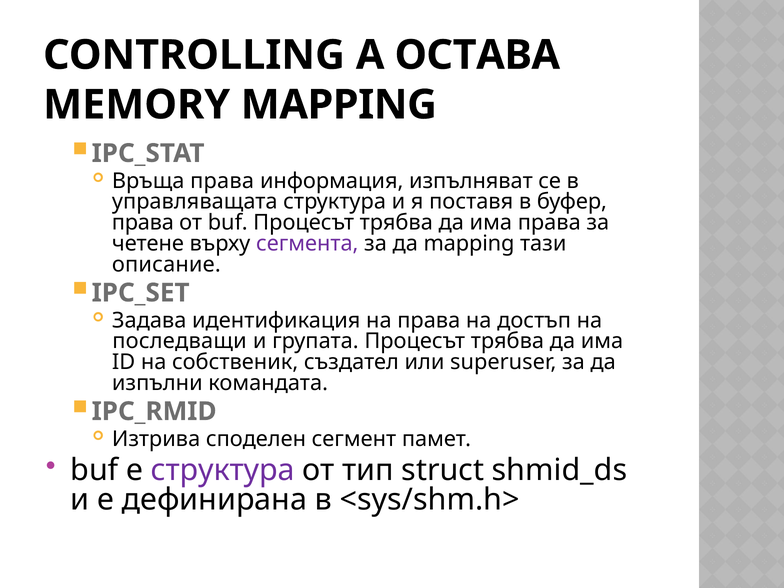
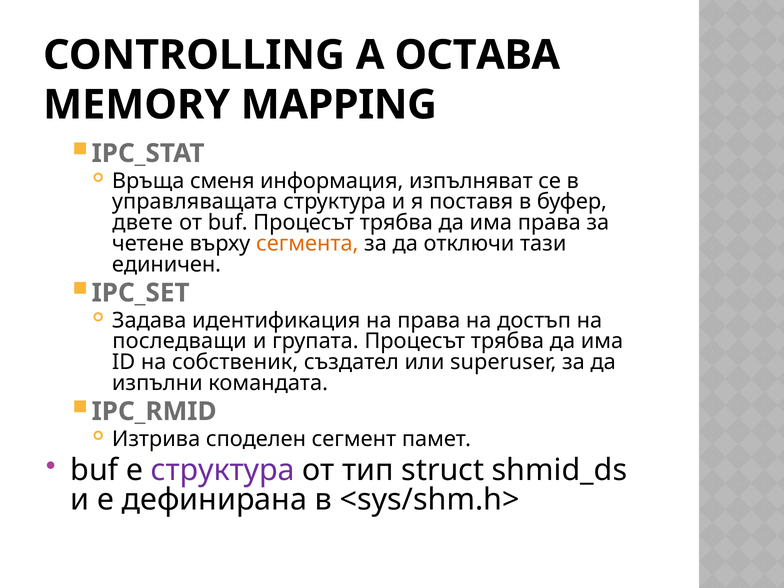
Връща права: права -> сменя (222, 181)
права: права -> двете (143, 223)
сегмента colour: purple -> orange (307, 244)
да mapping: mapping -> отключи (469, 244)
описание: описание -> единичен (166, 265)
